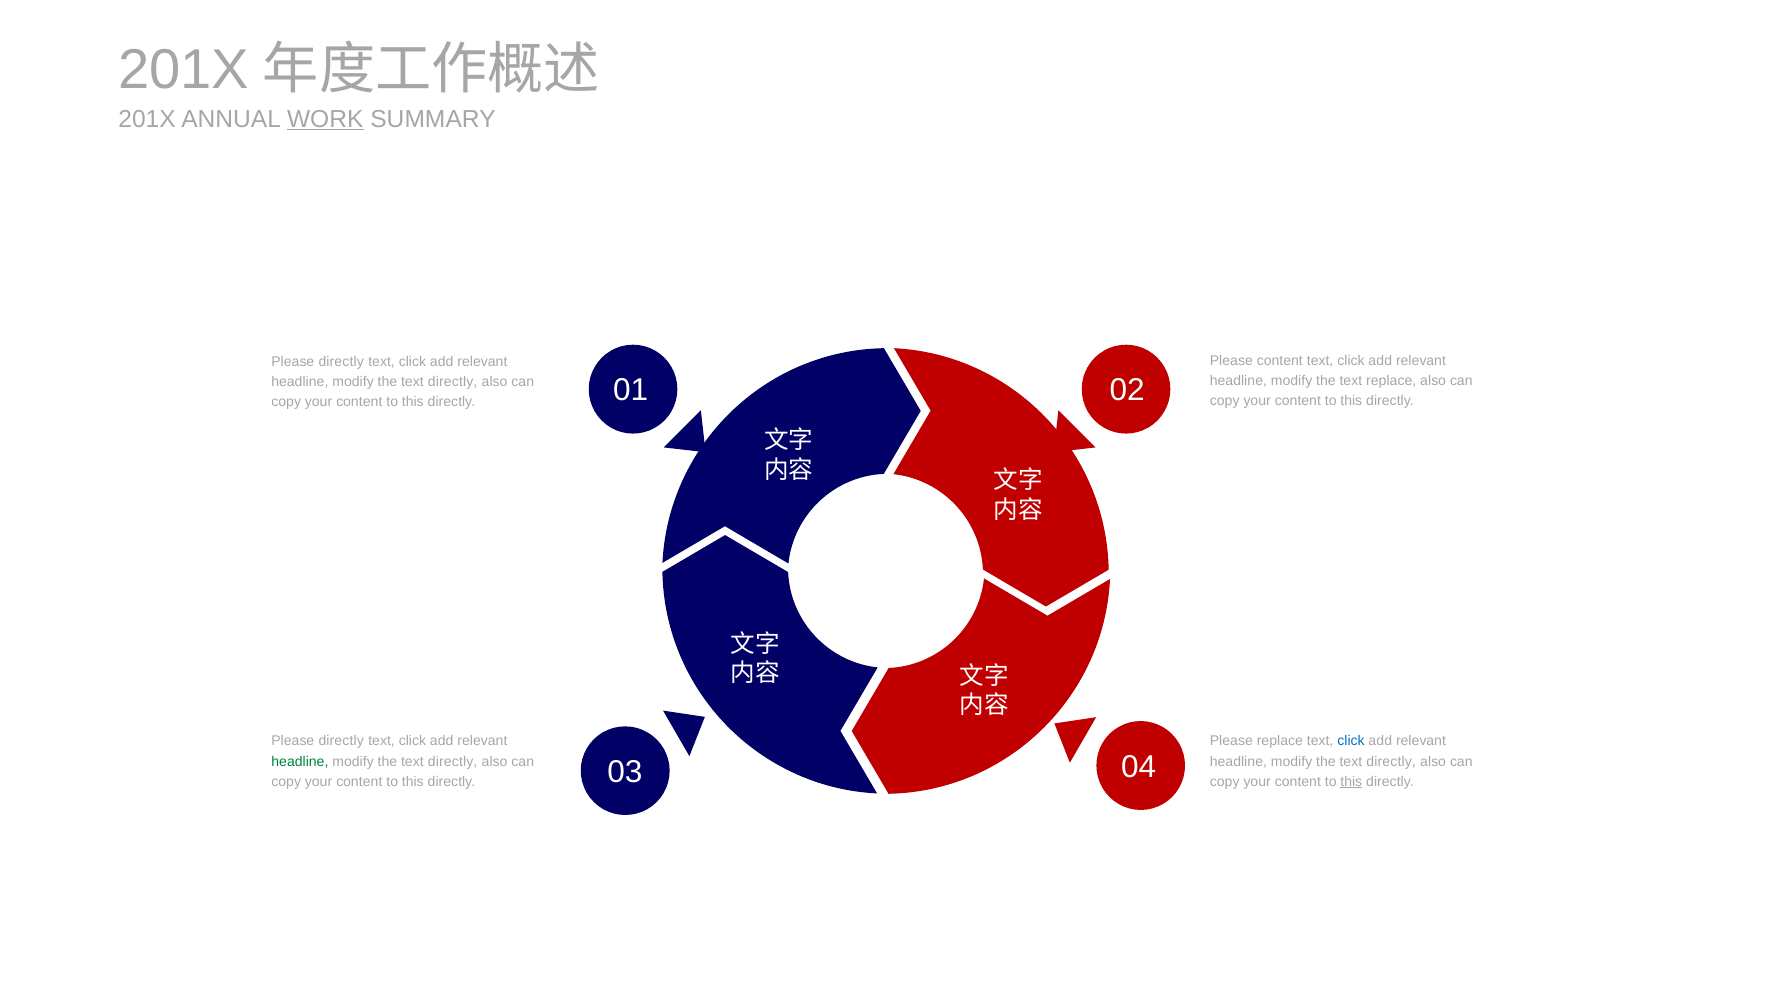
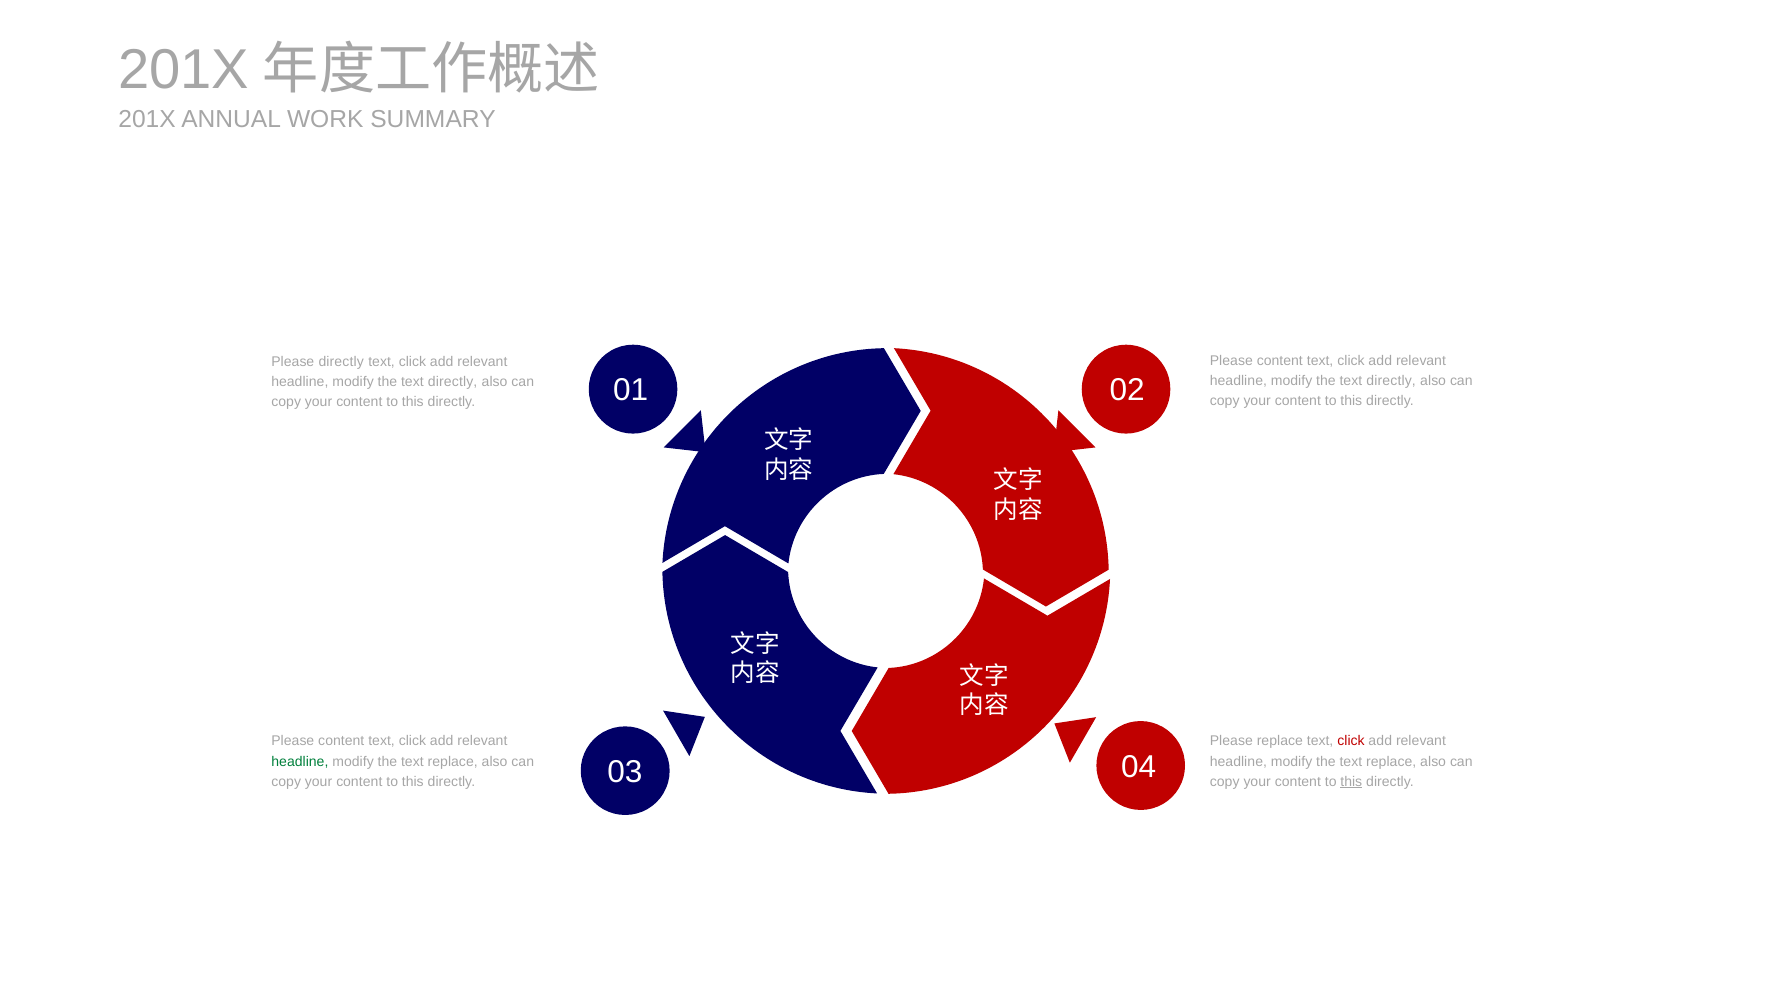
WORK underline: present -> none (325, 119)
replace: replace -> directly (1391, 381)
directly: directly -> content (341, 741)
click colour: blue -> red (1351, 741)
directly: directly -> replace (453, 761)
directly: directly -> replace (1391, 761)
